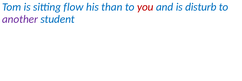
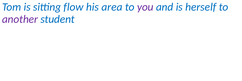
than: than -> area (112, 7)
you colour: red -> purple (145, 7)
disturb: disturb -> herself (201, 7)
